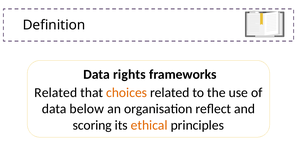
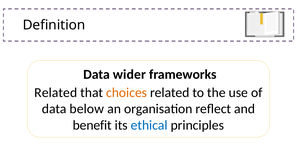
rights: rights -> wider (129, 74)
scoring: scoring -> benefit (92, 125)
ethical colour: orange -> blue (149, 125)
